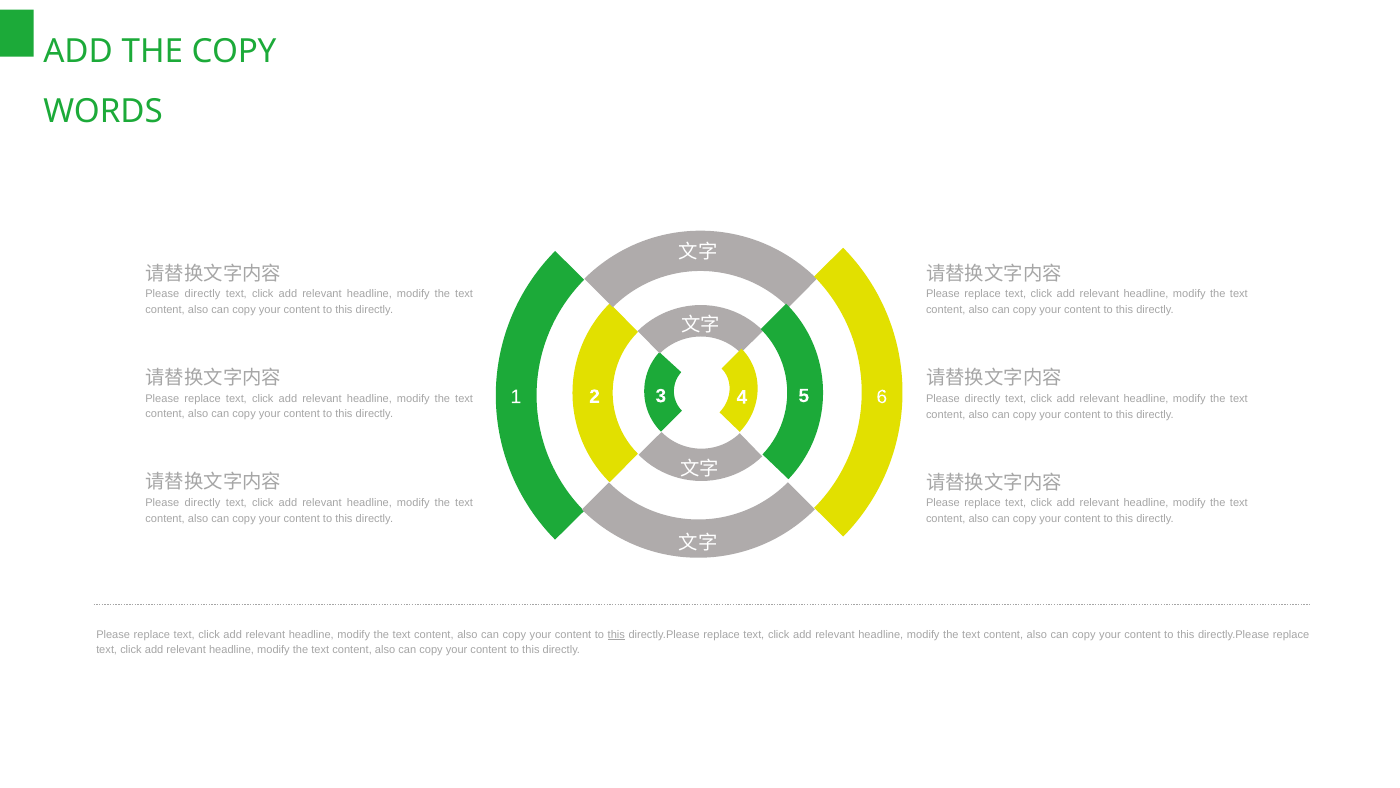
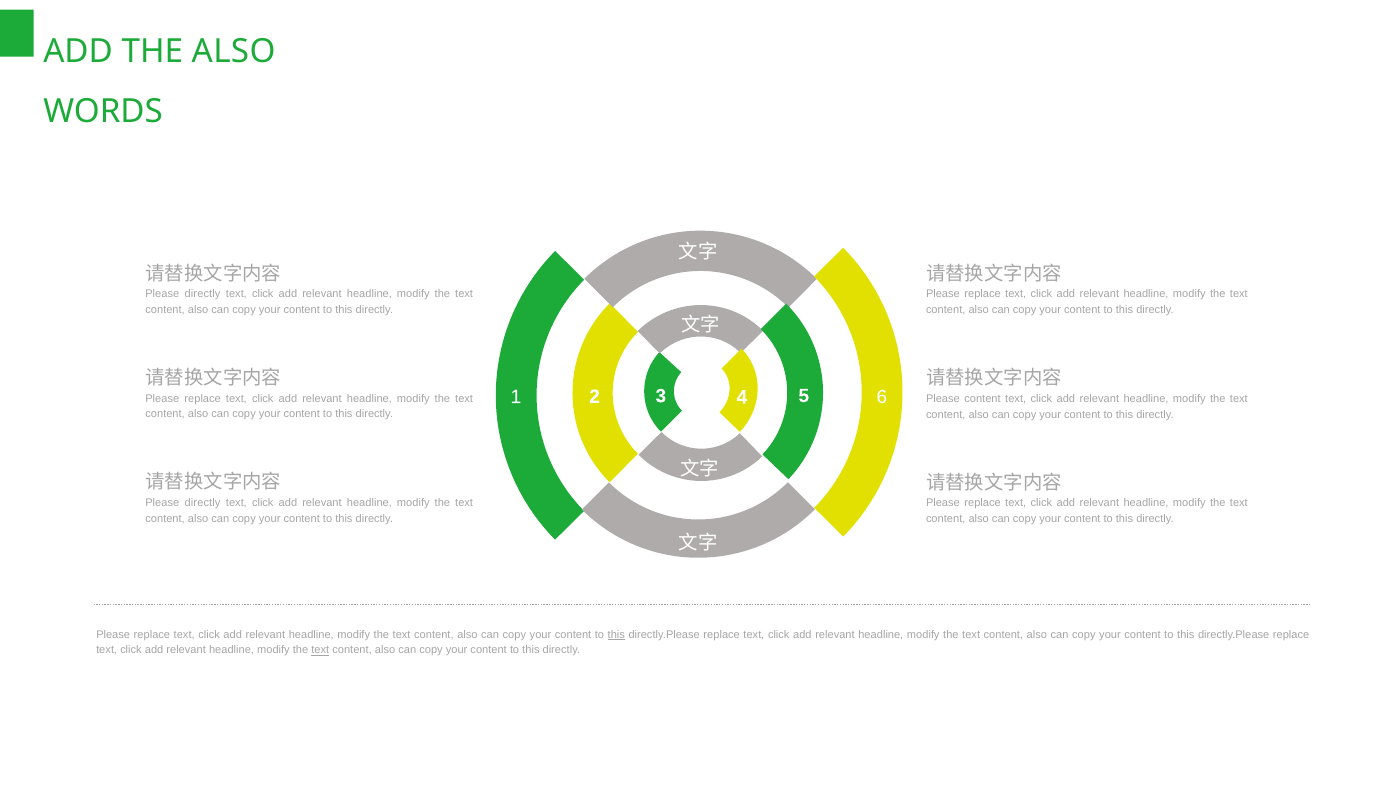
THE COPY: COPY -> ALSO (234, 52)
directly: directly -> content (983, 398)
text underline: none -> present (320, 650)
